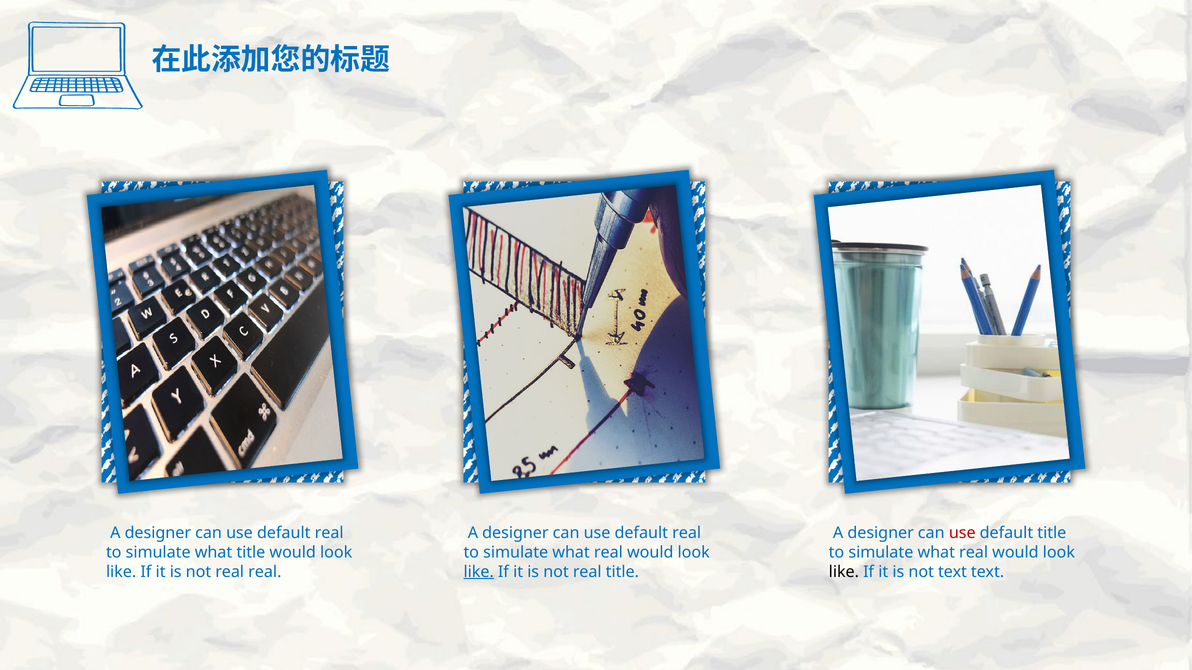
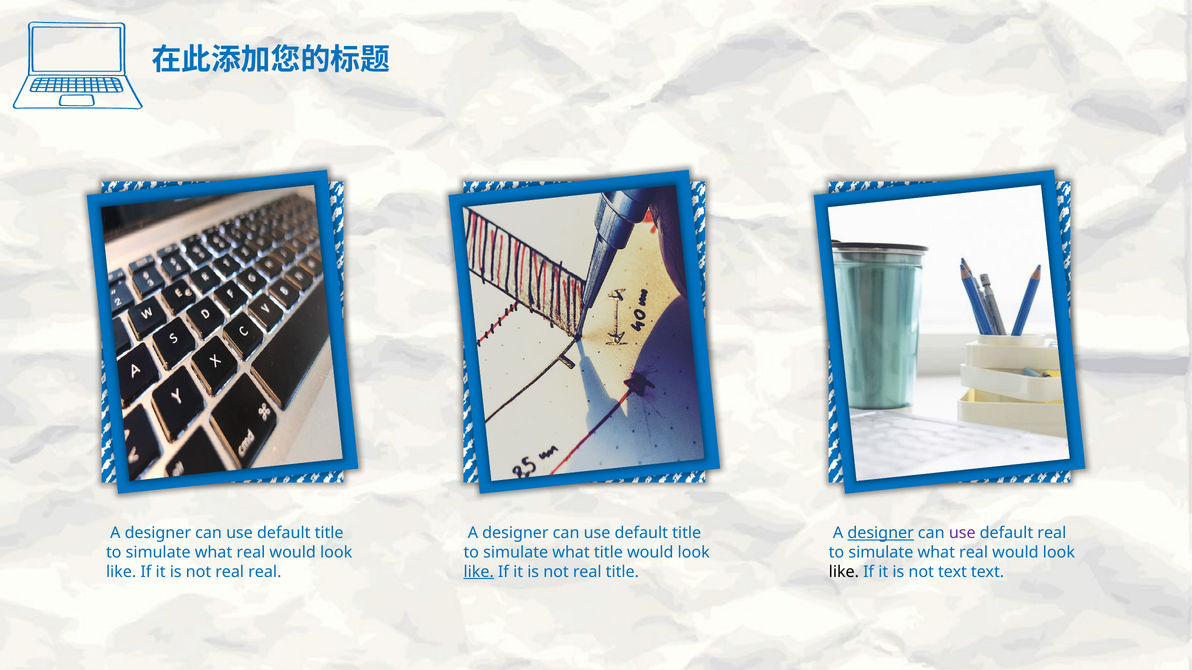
real: real -> title (329, 533)
real: real -> title (687, 533)
designer underline: none -> present (881, 533)
use colour: red -> purple (962, 533)
default title: title -> real (1052, 533)
title: title -> real (251, 553)
real: real -> title (608, 553)
